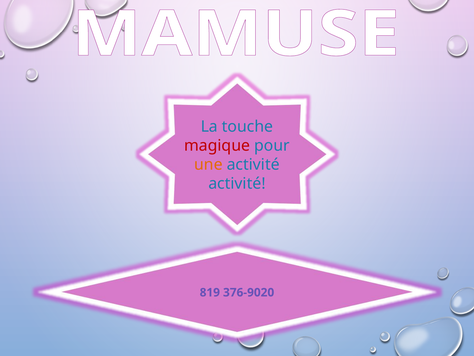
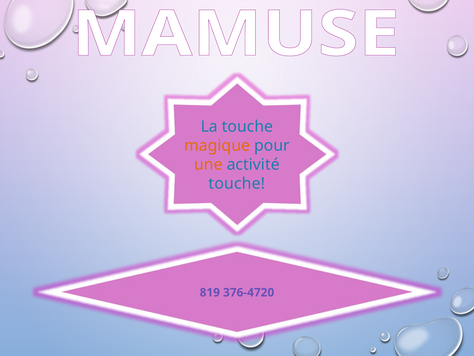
magique colour: red -> orange (217, 145)
activité: activité -> touche (237, 183)
376-9020: 376-9020 -> 376-4720 (249, 292)
